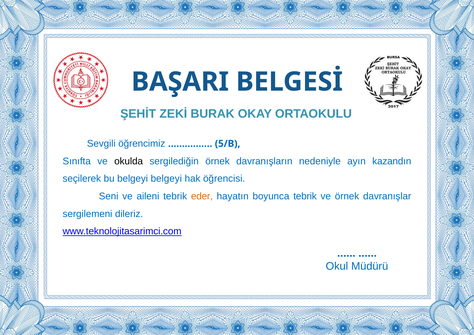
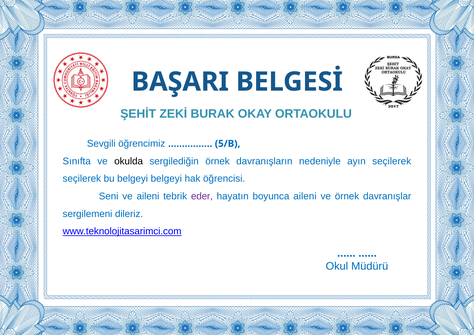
ayın kazandın: kazandın -> seçilerek (392, 161)
eder colour: orange -> purple (202, 196)
boyunca tebrik: tebrik -> aileni (305, 196)
